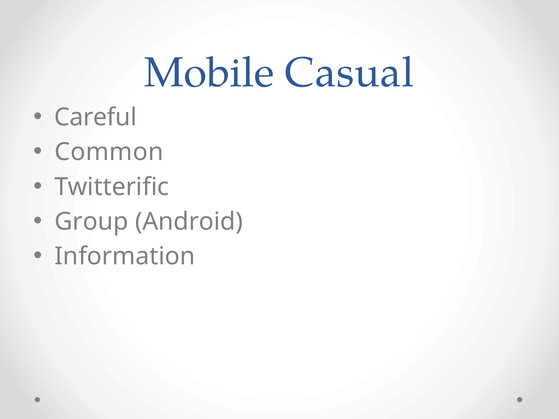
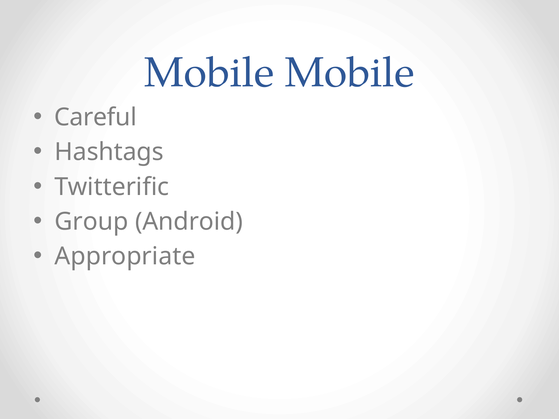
Mobile Casual: Casual -> Mobile (350, 73)
Common: Common -> Hashtags (109, 152)
Information: Information -> Appropriate (125, 257)
